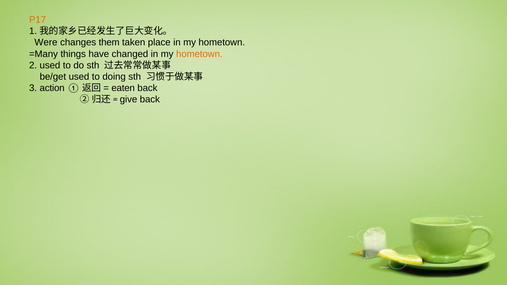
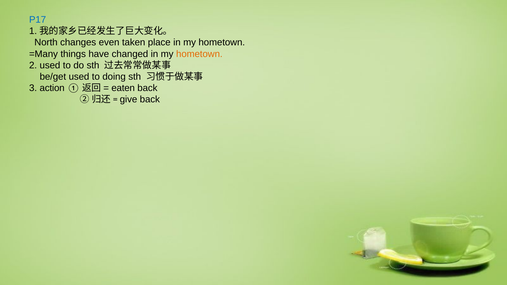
P17 colour: orange -> blue (38, 20)
Were: Were -> North (46, 43)
them: them -> even (109, 43)
